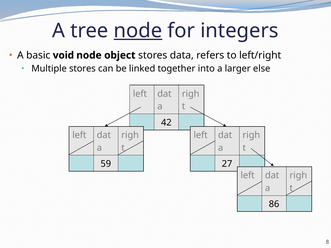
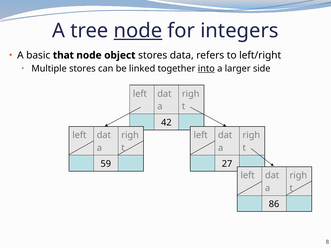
void: void -> that (63, 55)
into underline: none -> present (206, 69)
else: else -> side (262, 69)
